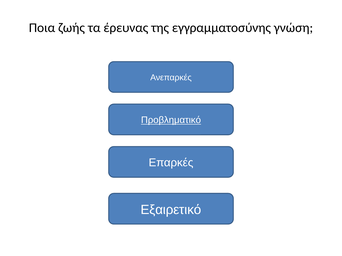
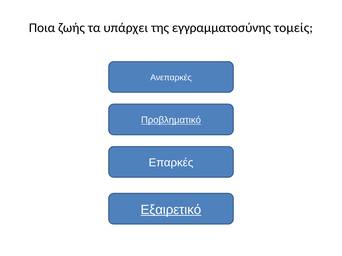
έρευνας: έρευνας -> υπάρχει (126, 28)
γνώση: γνώση -> τομείς (293, 28)
Εξαιρετικό underline: none -> present (171, 210)
